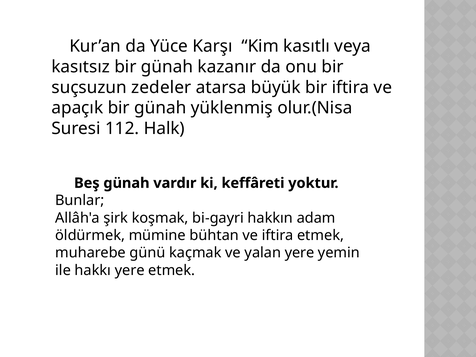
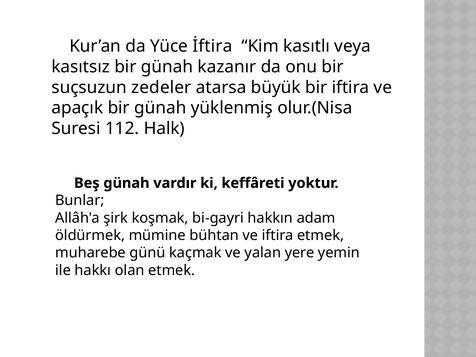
Karşı: Karşı -> İftira (212, 46)
hakkı yere: yere -> olan (130, 270)
